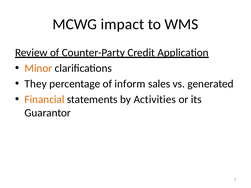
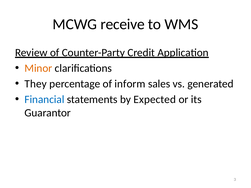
impact: impact -> receive (123, 24)
Financial colour: orange -> blue (44, 100)
Activities: Activities -> Expected (155, 100)
